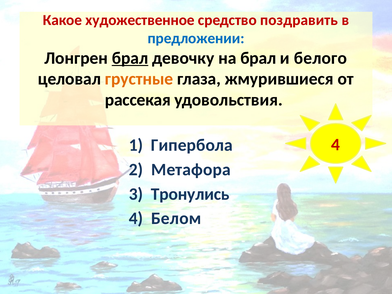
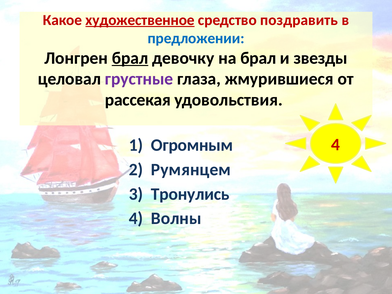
художественное underline: none -> present (140, 20)
белого: белого -> звезды (321, 58)
грустные colour: orange -> purple (139, 79)
Гипербола: Гипербола -> Огромным (192, 145)
Метафора: Метафора -> Румянцем (191, 170)
Белом: Белом -> Волны (176, 218)
